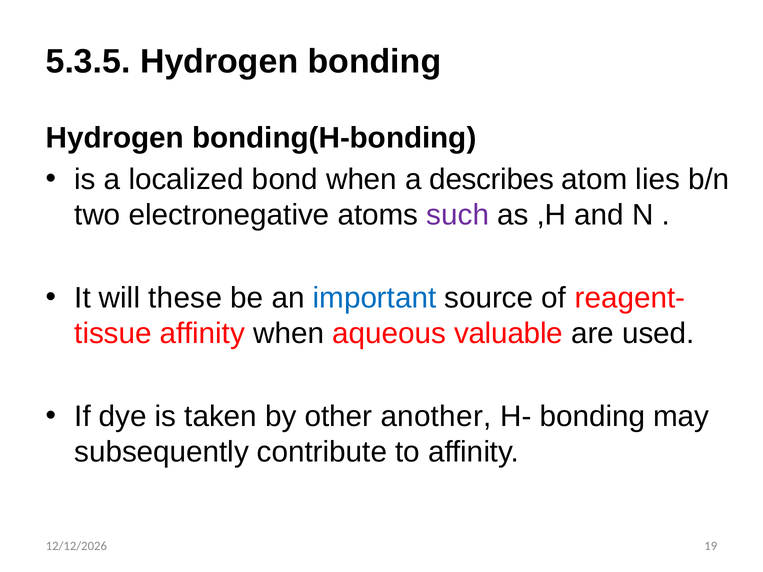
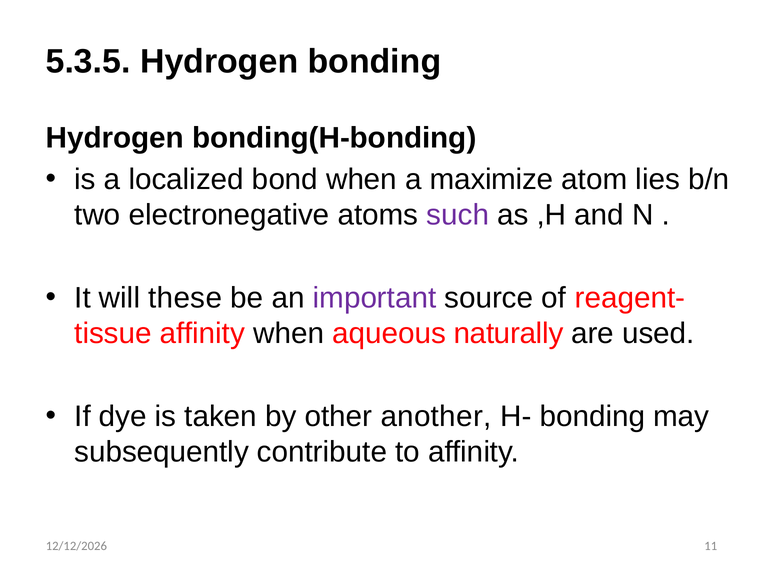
describes: describes -> maximize (492, 180)
important colour: blue -> purple (374, 298)
valuable: valuable -> naturally (509, 334)
19: 19 -> 11 (711, 546)
